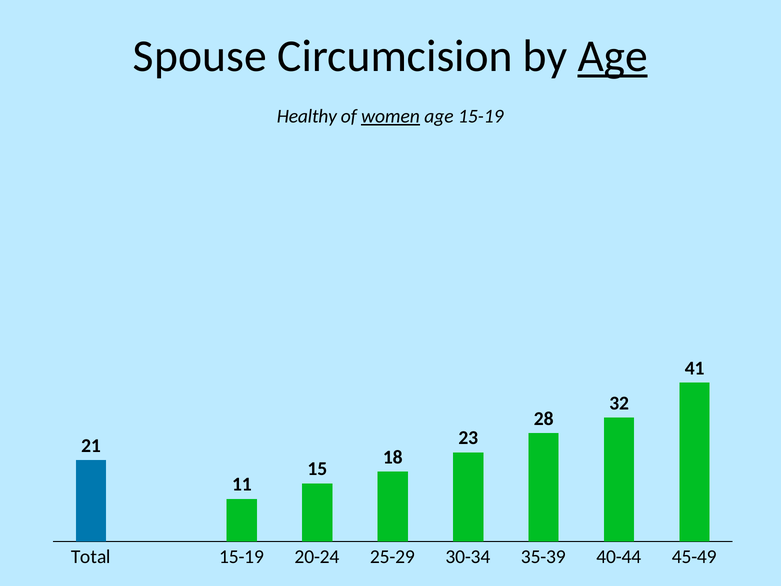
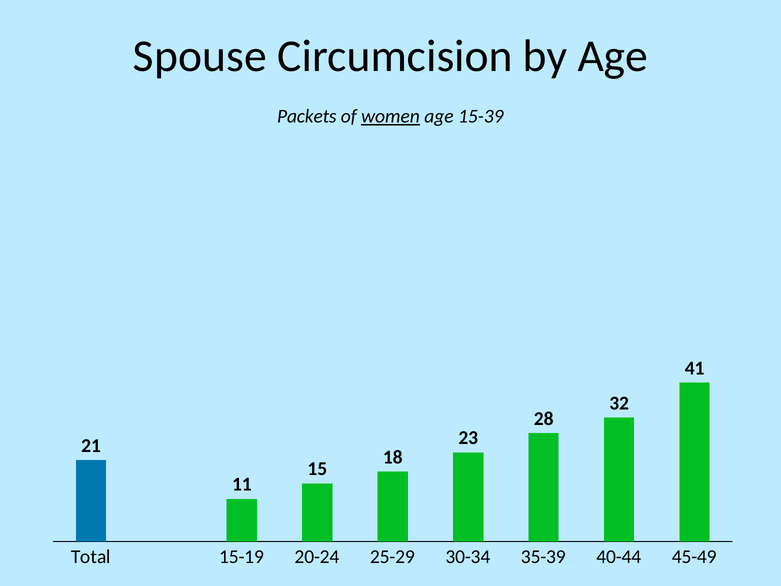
Age underline: present -> none (613, 56)
Healthy: Healthy -> Packets (307, 116)
age 15-19: 15-19 -> 15-39 (481, 116)
